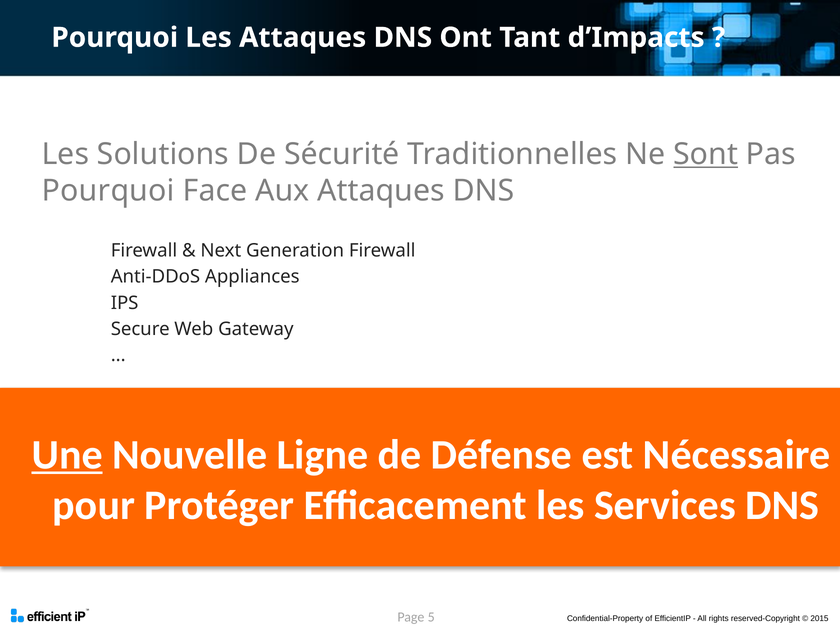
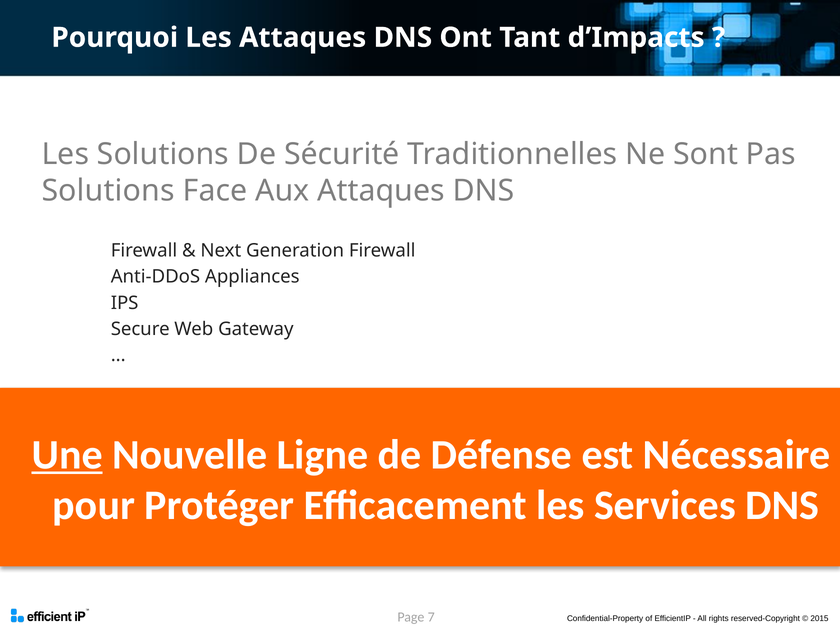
Sont underline: present -> none (706, 154)
Pourquoi: Pourquoi -> Solutions (108, 191)
5: 5 -> 7 (431, 617)
